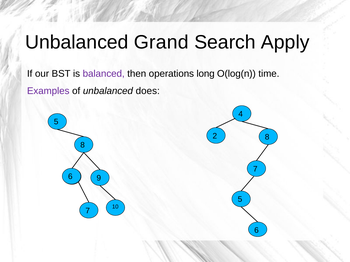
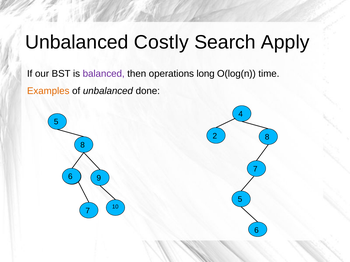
Grand: Grand -> Costly (161, 42)
Examples colour: purple -> orange (48, 91)
does: does -> done (148, 91)
